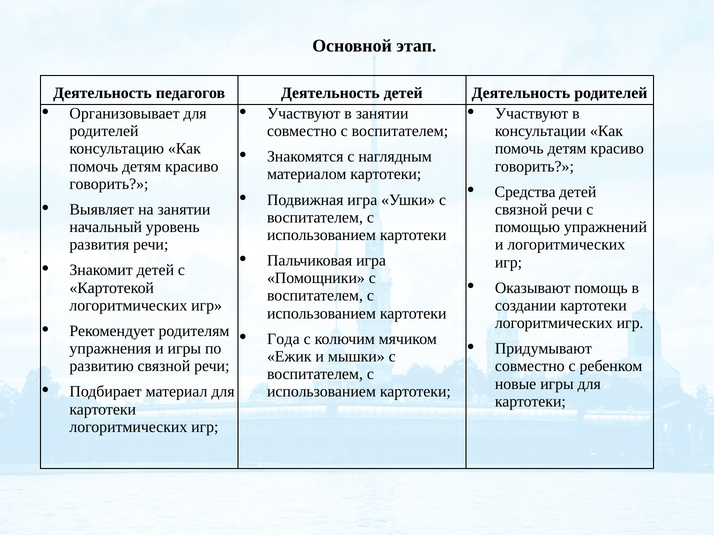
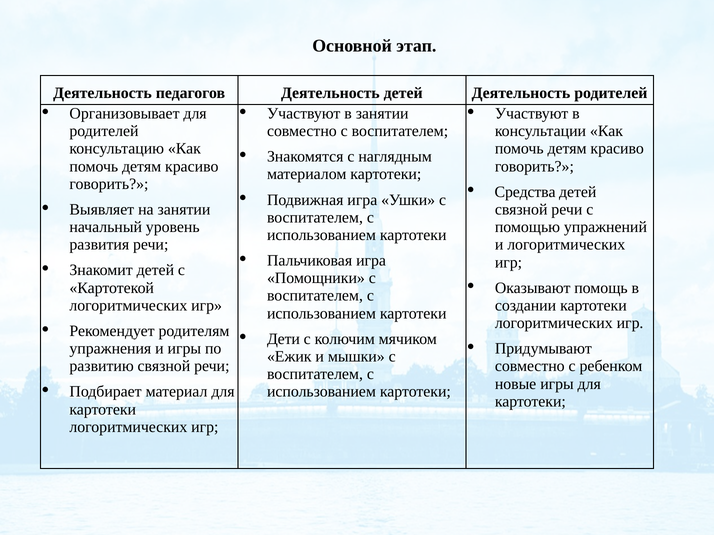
Года: Года -> Дети (283, 339)
